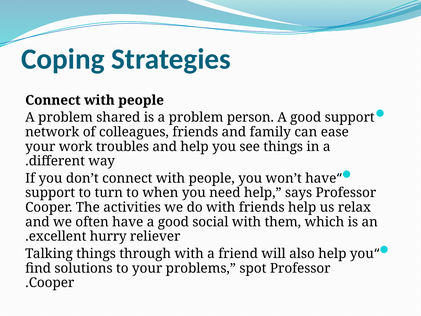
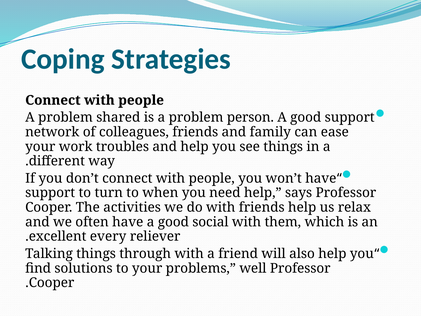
hurry: hurry -> every (108, 236)
spot: spot -> well (253, 268)
